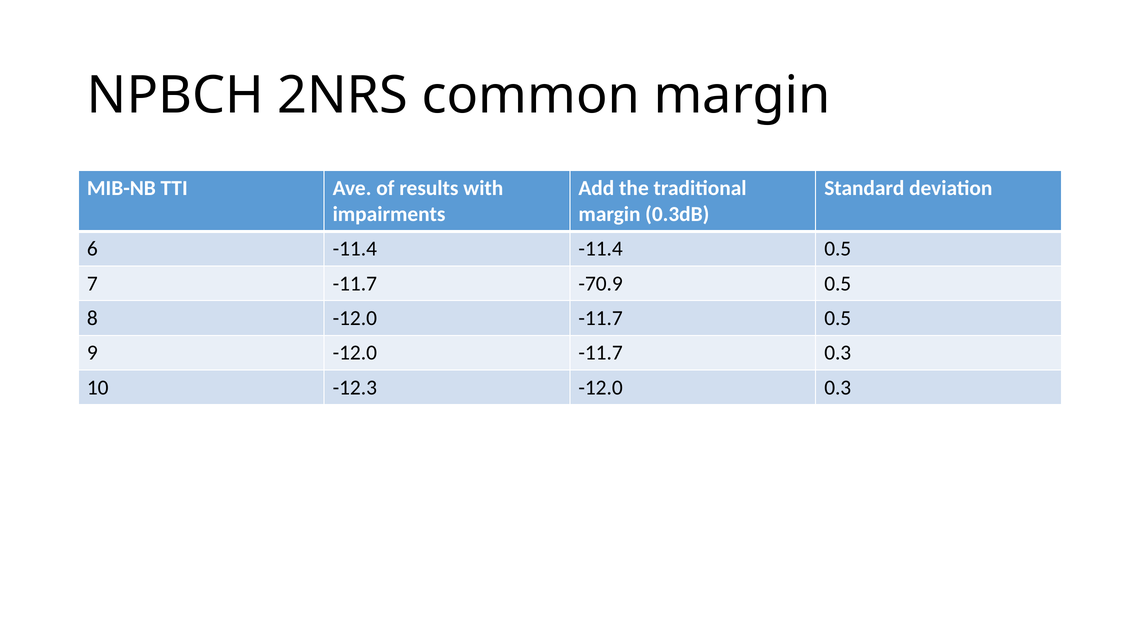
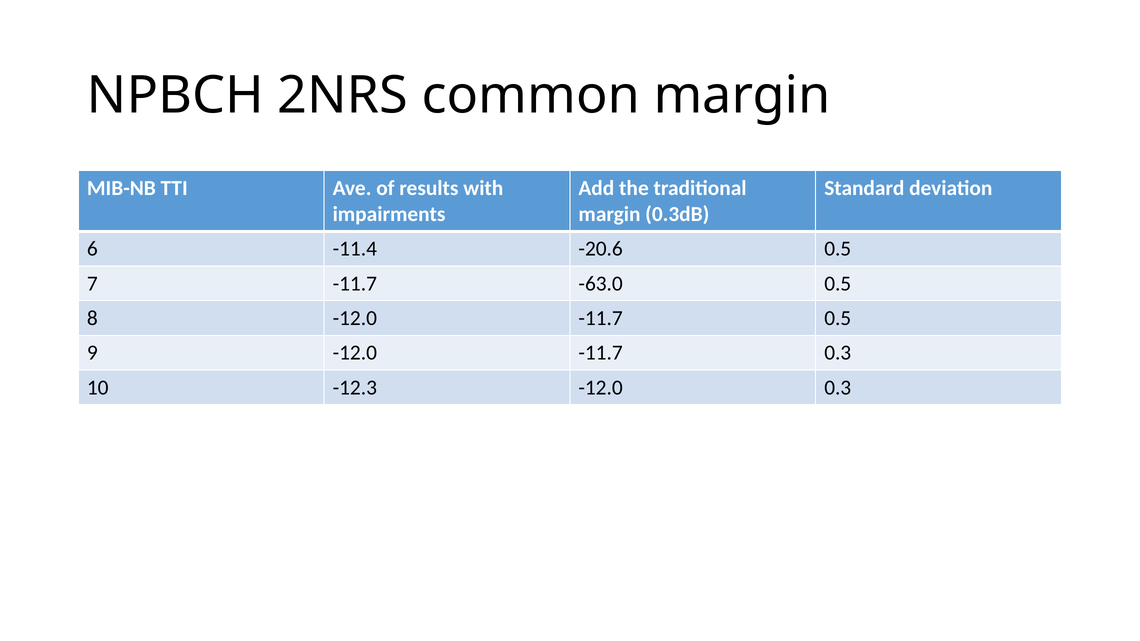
-11.4 -11.4: -11.4 -> -20.6 (601, 249)
-70.9: -70.9 -> -63.0 (601, 284)
